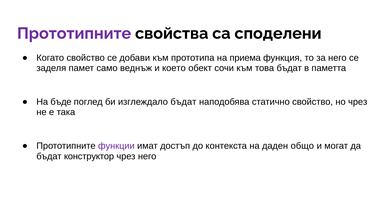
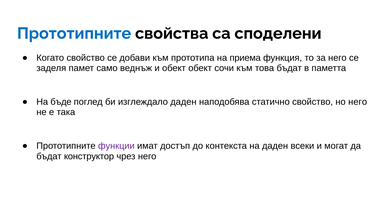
Прототипните colour: purple -> blue (74, 34)
и което: което -> обект (174, 68)
изглеждало бъдат: бъдат -> даден (183, 102)
но чрез: чрез -> него (358, 102)
общо: общо -> всеки (302, 146)
